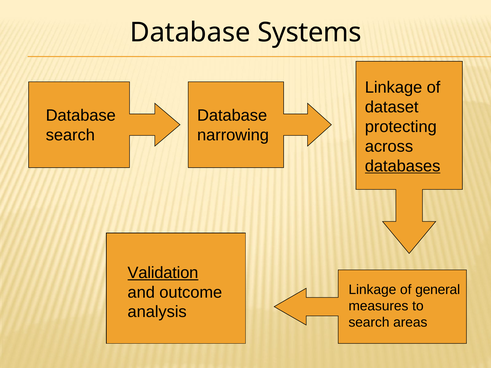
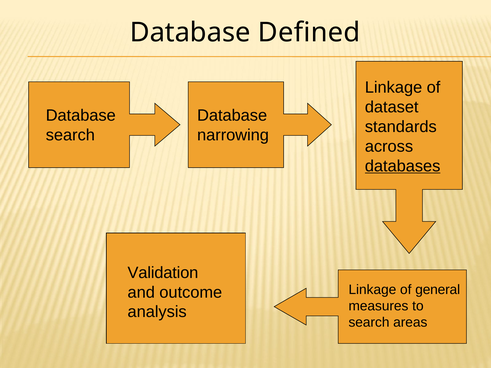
Systems: Systems -> Defined (309, 33)
protecting: protecting -> standards (401, 127)
Validation underline: present -> none (163, 273)
